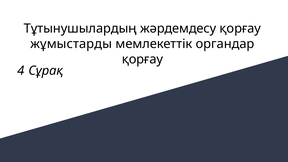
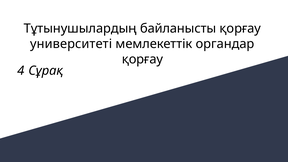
жәрдемдесу: жәрдемдесу -> байланысты (178, 28)
жұмыстарды: жұмыстарды -> университеті (71, 44)
